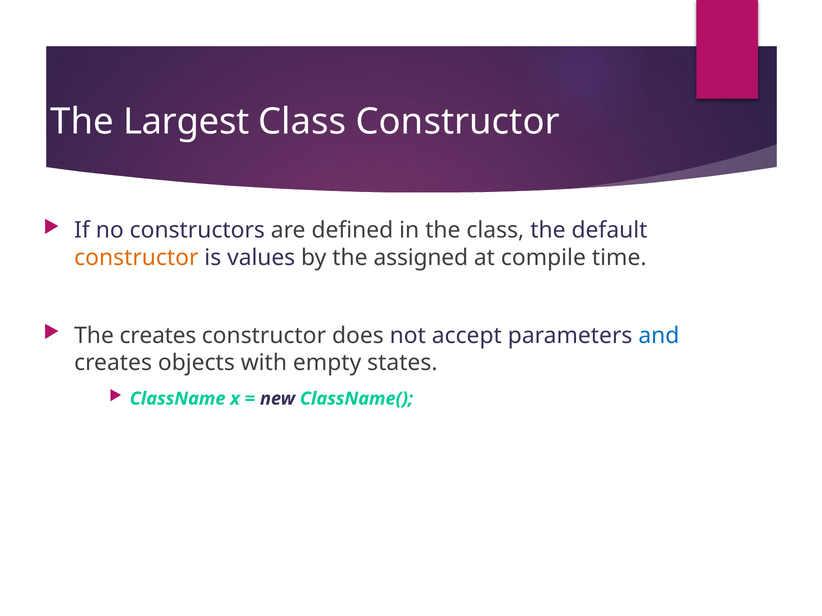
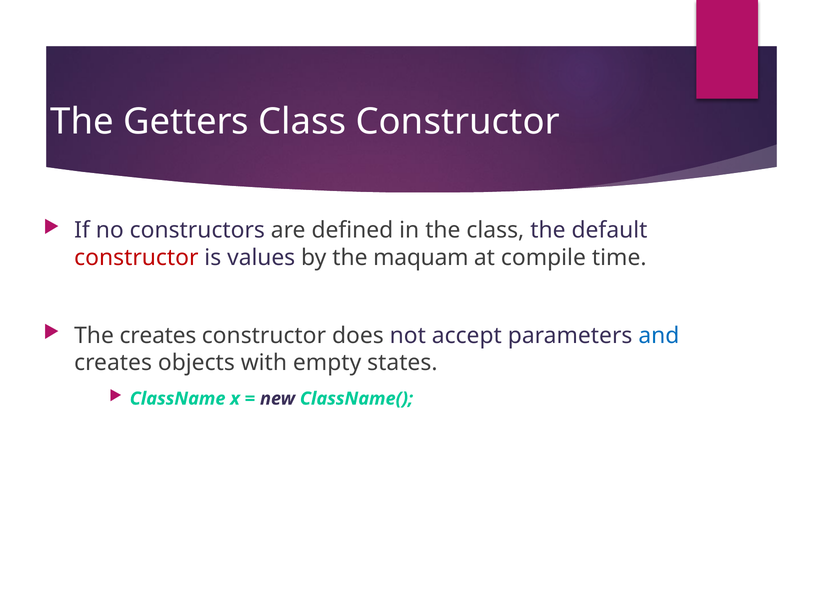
Largest: Largest -> Getters (186, 122)
constructor colour: orange -> red (136, 258)
assigned: assigned -> maquam (421, 258)
